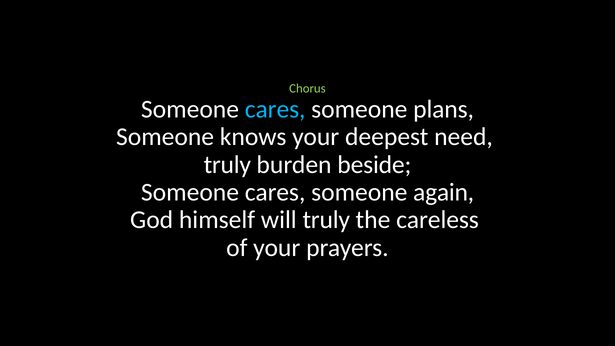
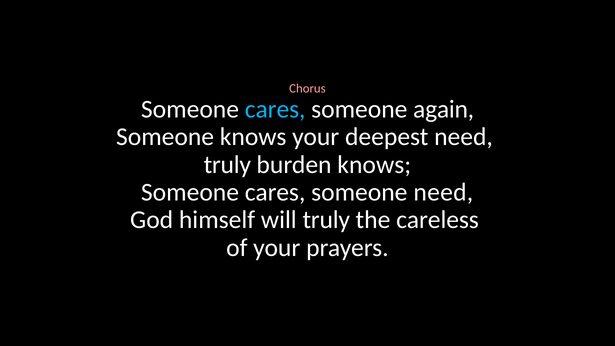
Chorus colour: light green -> pink (307, 89)
plans: plans -> again (444, 109)
burden beside: beside -> knows (374, 165)
someone again: again -> need (443, 192)
